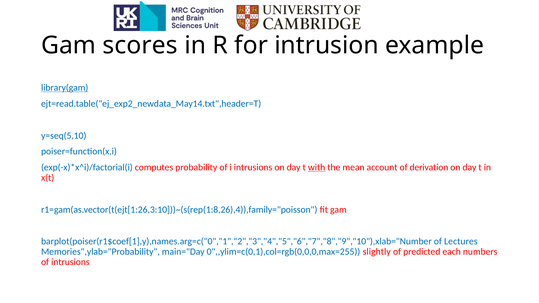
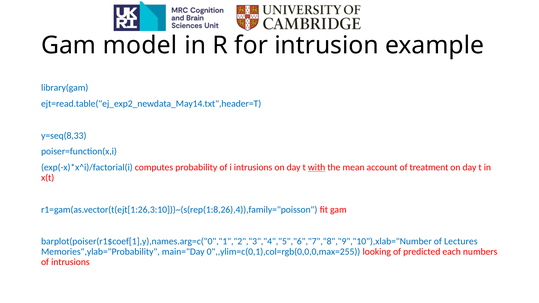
scores: scores -> model (140, 45)
library(gam underline: present -> none (65, 88)
y=seq(5,10: y=seq(5,10 -> y=seq(8,33 (64, 136)
derivation: derivation -> treatment (429, 167)
slightly: slightly -> looking (377, 252)
